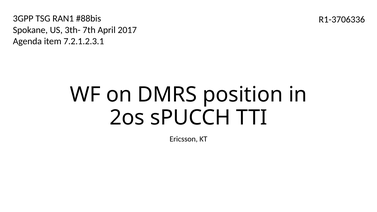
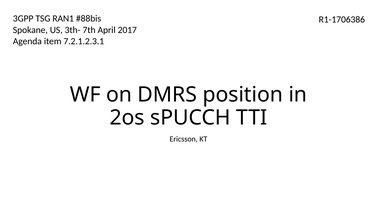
R1-3706336: R1-3706336 -> R1-1706386 (342, 20)
